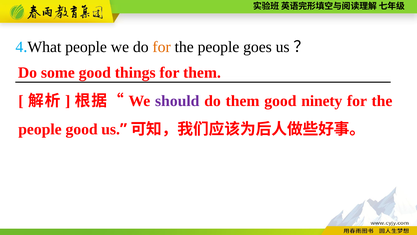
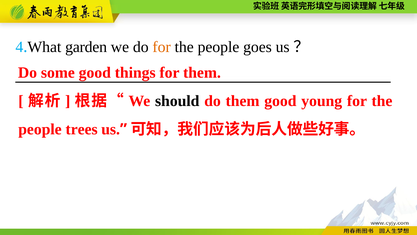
people: people -> garden (86, 47)
should colour: purple -> black (177, 101)
ninety: ninety -> young (322, 101)
people good: good -> trees (82, 129)
